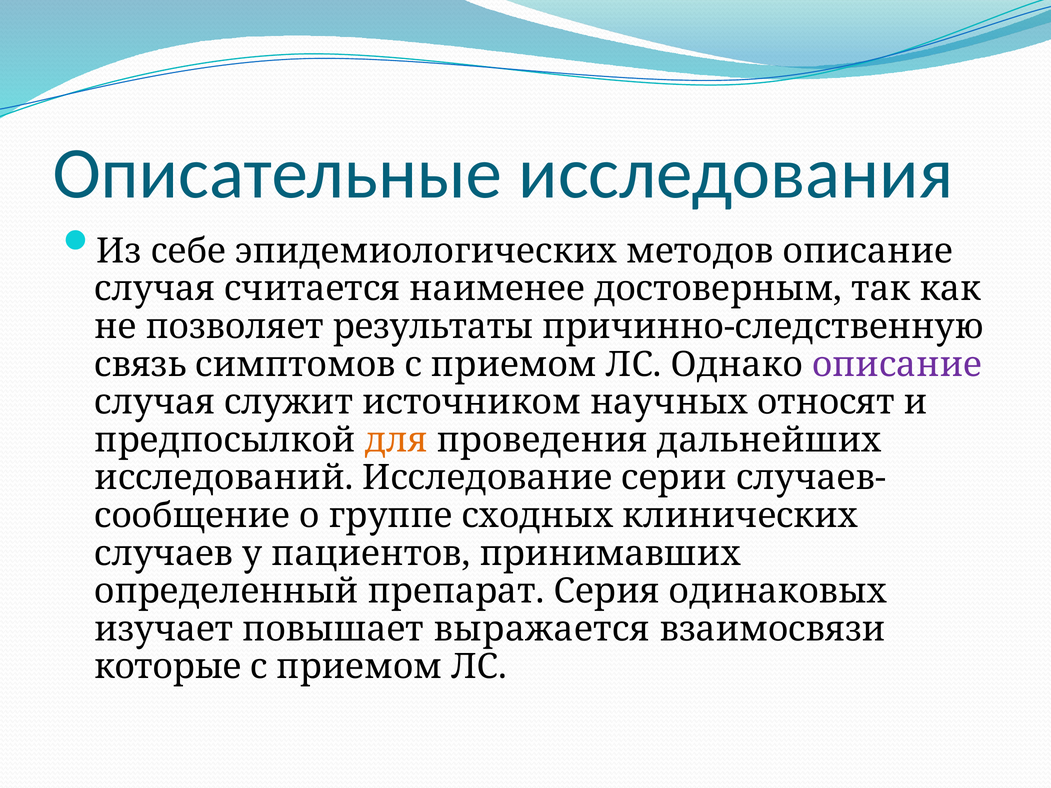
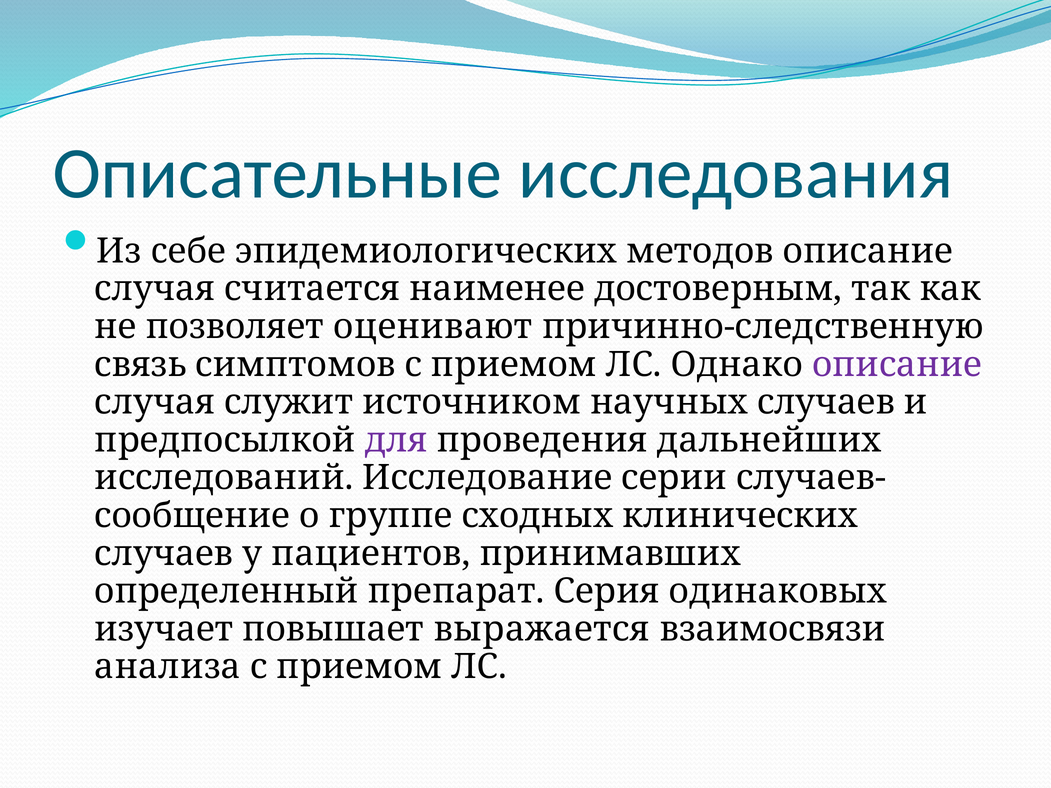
результаты: результаты -> оценивают (433, 327)
научных относят: относят -> случаев (826, 402)
для colour: orange -> purple (396, 440)
которые: которые -> анализа (168, 667)
